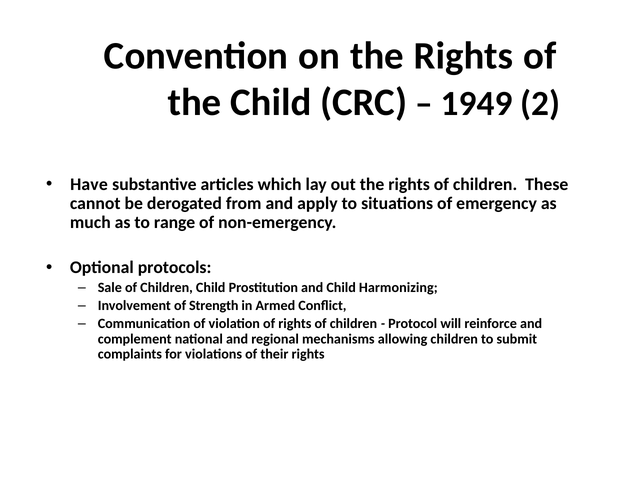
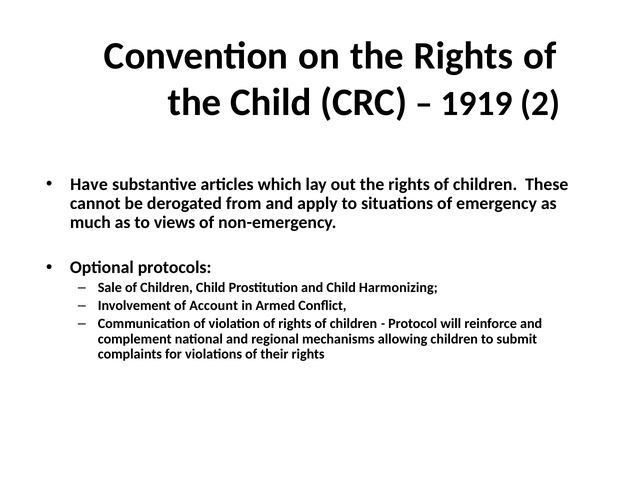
1949: 1949 -> 1919 (477, 104)
range: range -> views (175, 222)
Strength: Strength -> Account (214, 306)
